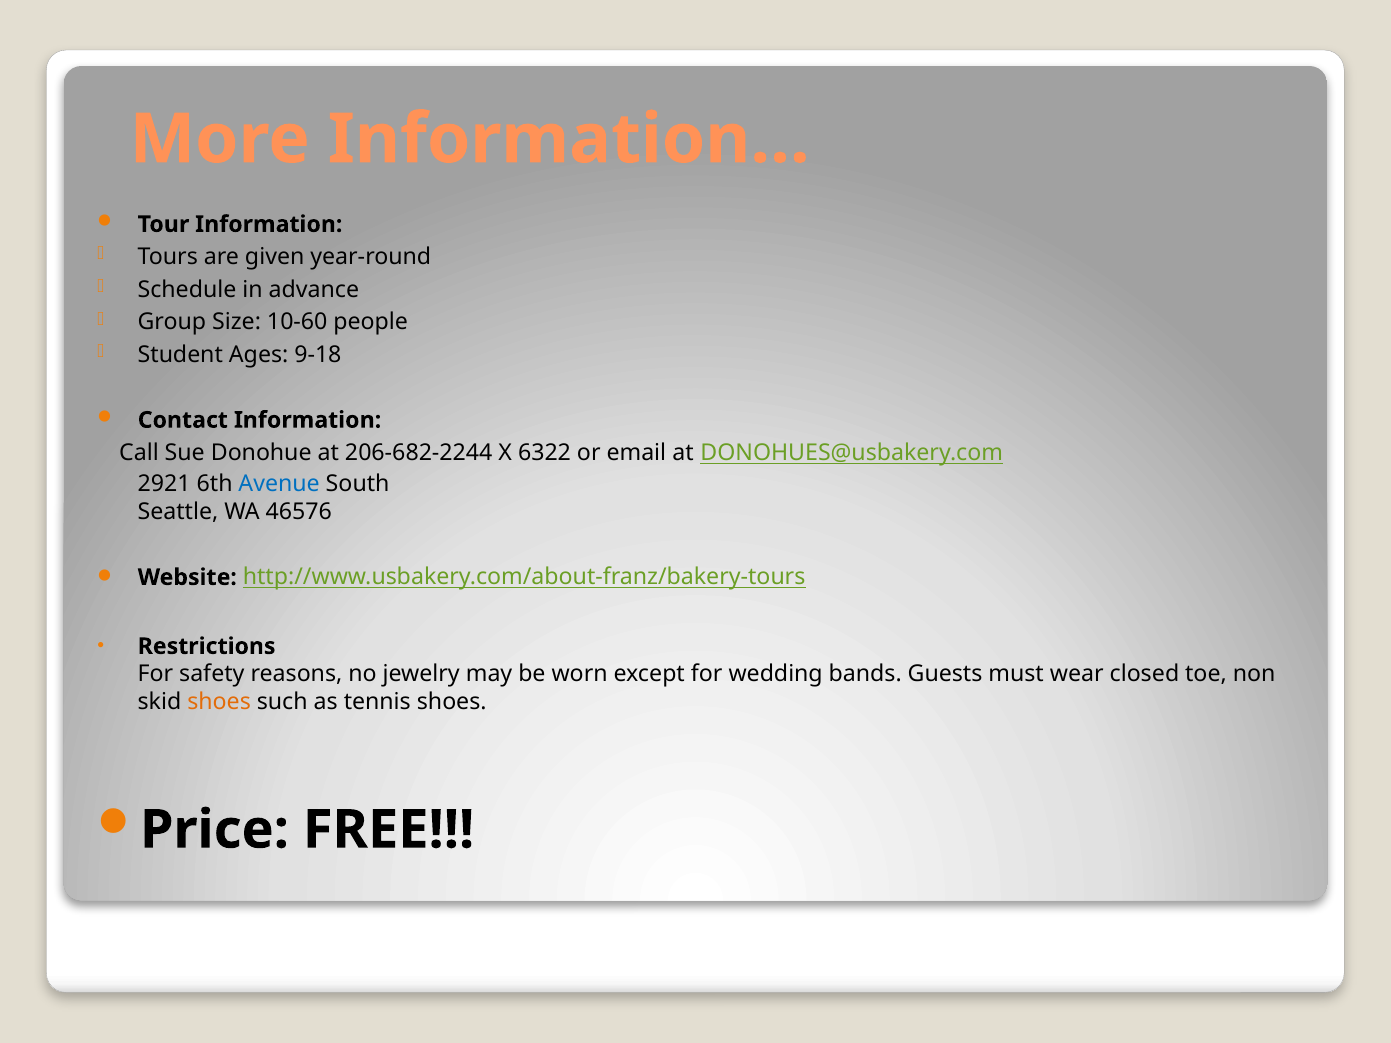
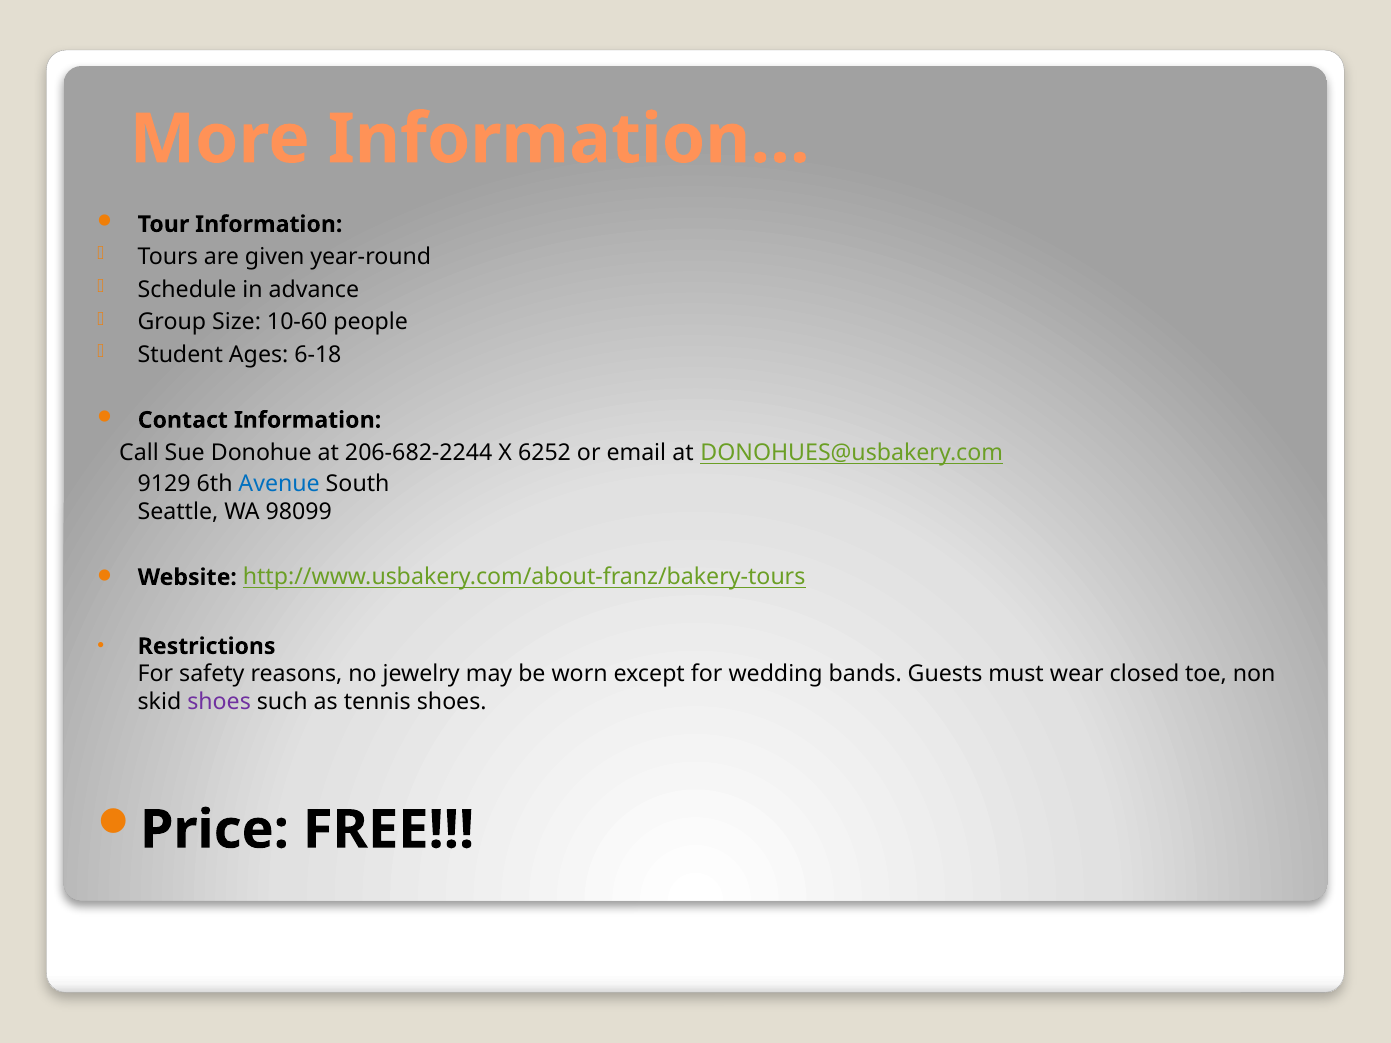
9-18: 9-18 -> 6-18 (318, 355)
6322: 6322 -> 6252 (545, 453)
2921: 2921 -> 9129 (164, 484)
46576: 46576 -> 98099 (299, 512)
shoes colour: orange -> purple (219, 702)
